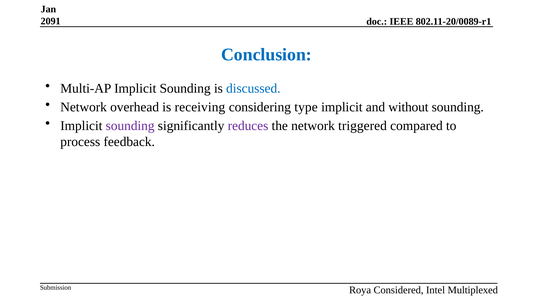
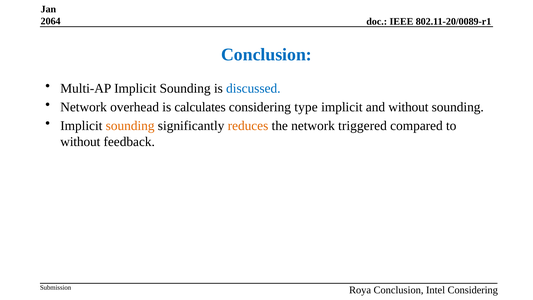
2091: 2091 -> 2064 (51, 21)
receiving: receiving -> calculates (200, 107)
sounding colour: purple -> orange (130, 126)
reduces colour: purple -> orange (248, 126)
process: process -> without (80, 142)
Roya Considered: Considered -> Conclusion (399, 290)
Intel Multiplexed: Multiplexed -> Considering (473, 290)
